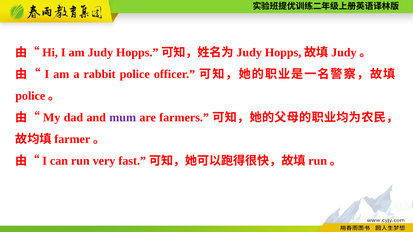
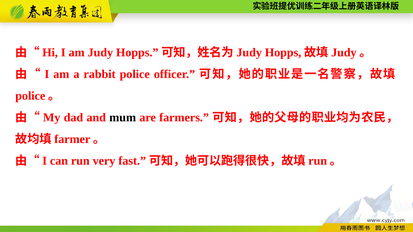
mum colour: purple -> black (123, 118)
